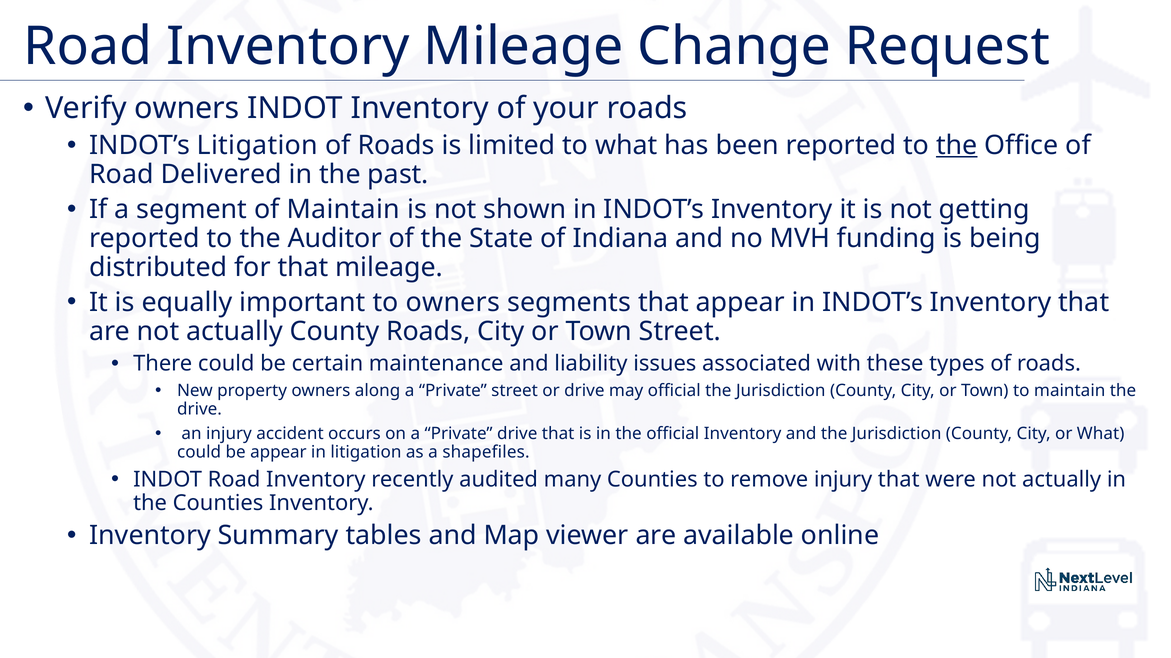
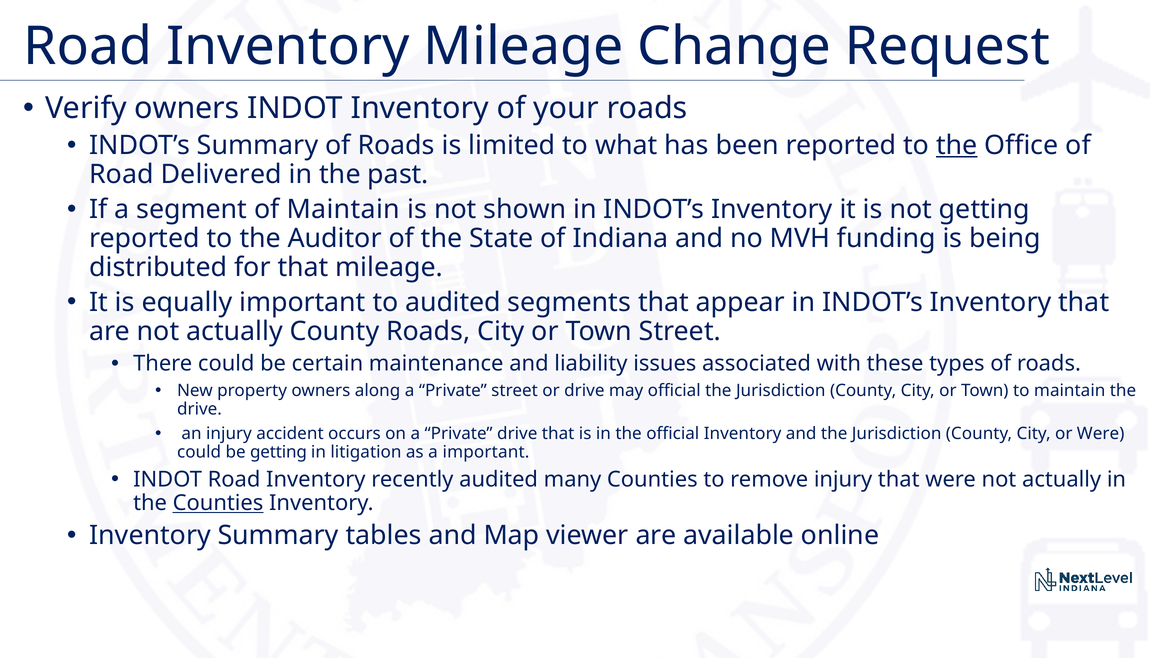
INDOT’s Litigation: Litigation -> Summary (258, 146)
to owners: owners -> audited (453, 303)
or What: What -> Were (1101, 434)
be appear: appear -> getting (278, 453)
a shapefiles: shapefiles -> important (486, 453)
Counties underline: none -> present (218, 504)
